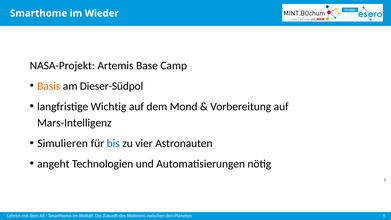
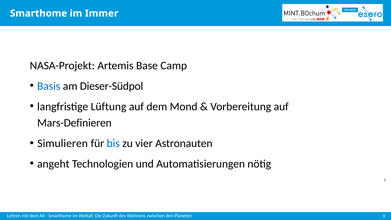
Wieder: Wieder -> Immer (102, 13)
Basis colour: orange -> blue (49, 86)
Wichtig: Wichtig -> Lüftung (109, 106)
Mars-Intelligenz: Mars-Intelligenz -> Mars-Definieren (74, 123)
